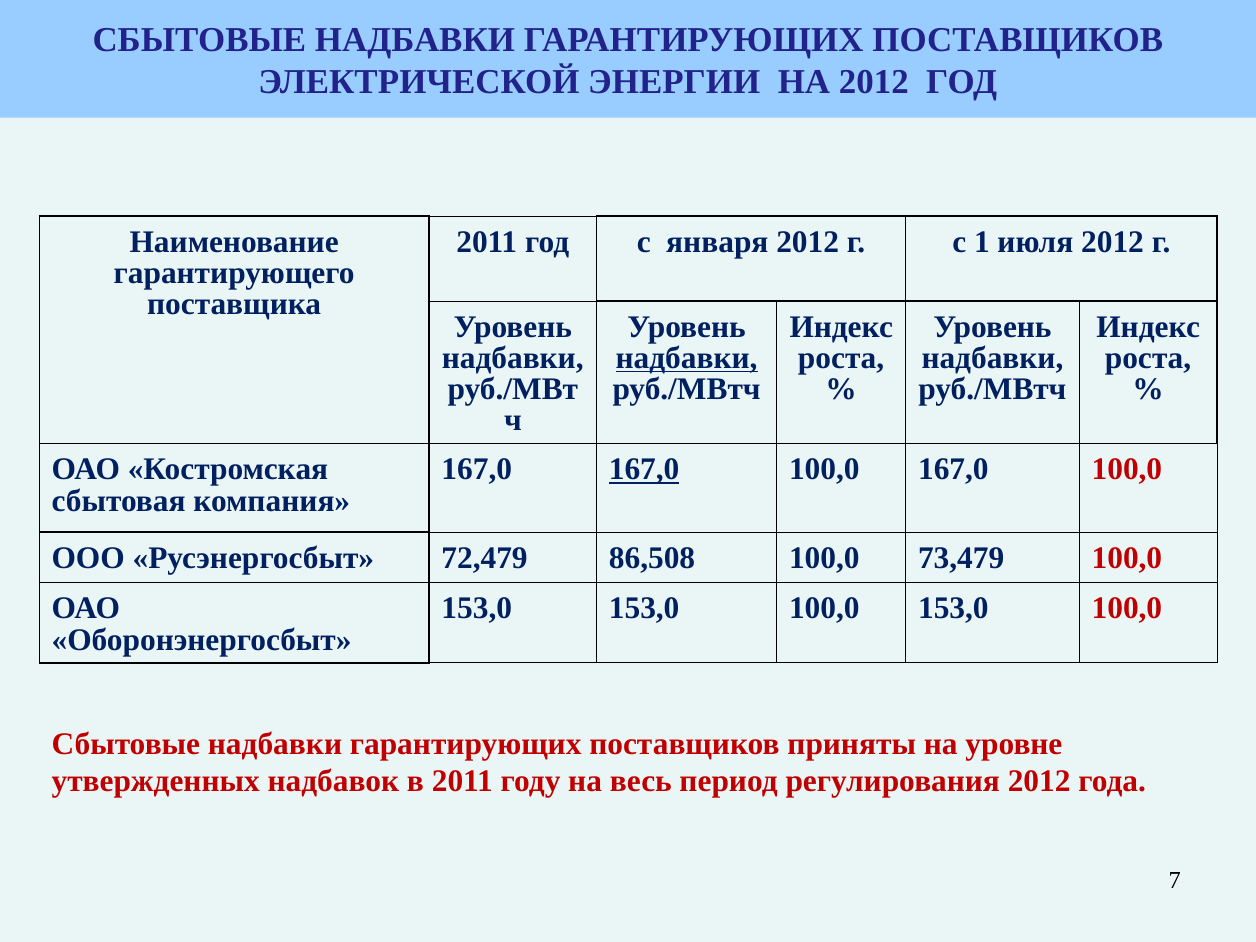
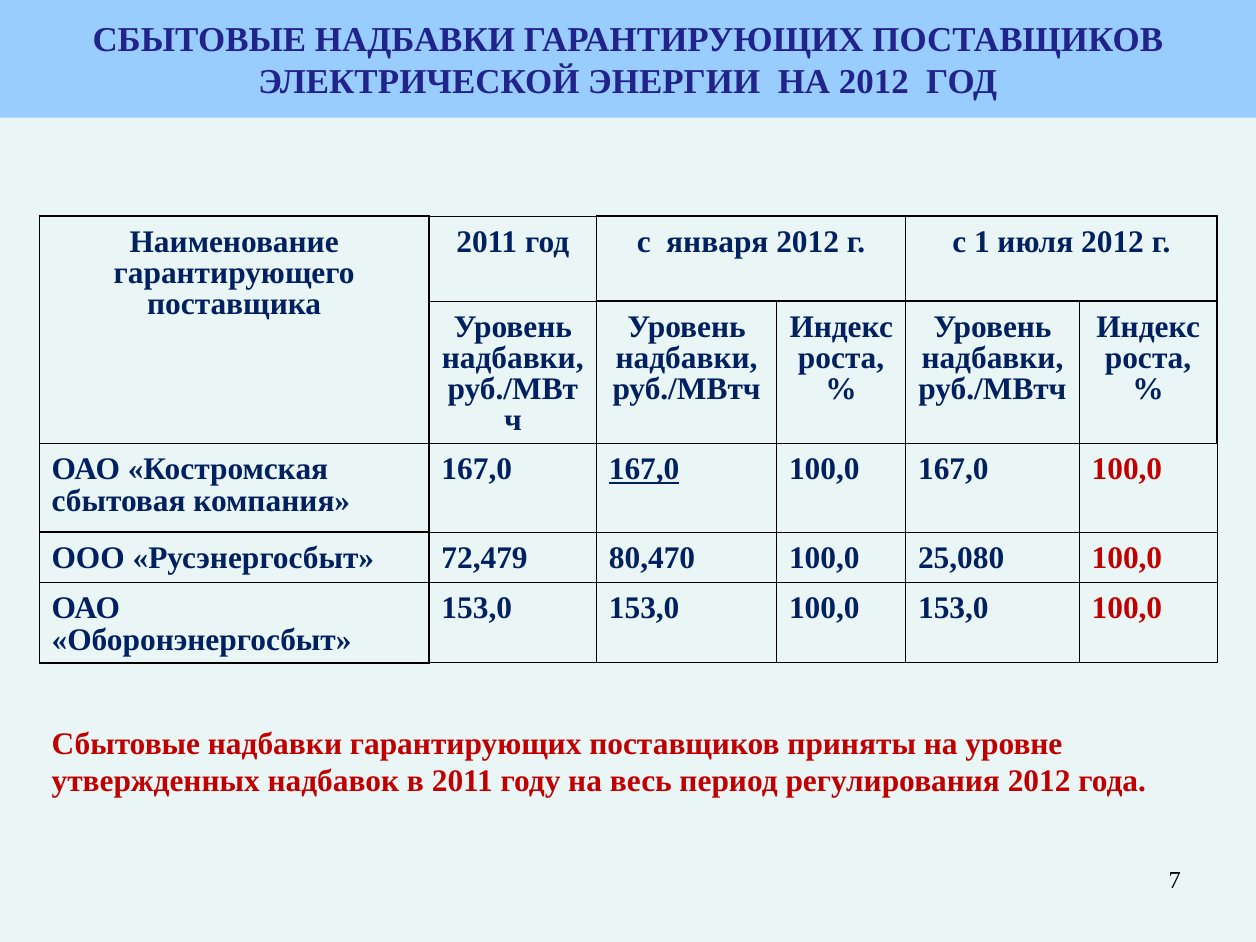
надбавки underline: present -> none (687, 358)
86,508: 86,508 -> 80,470 (652, 558)
73,479: 73,479 -> 25,080 (961, 558)
